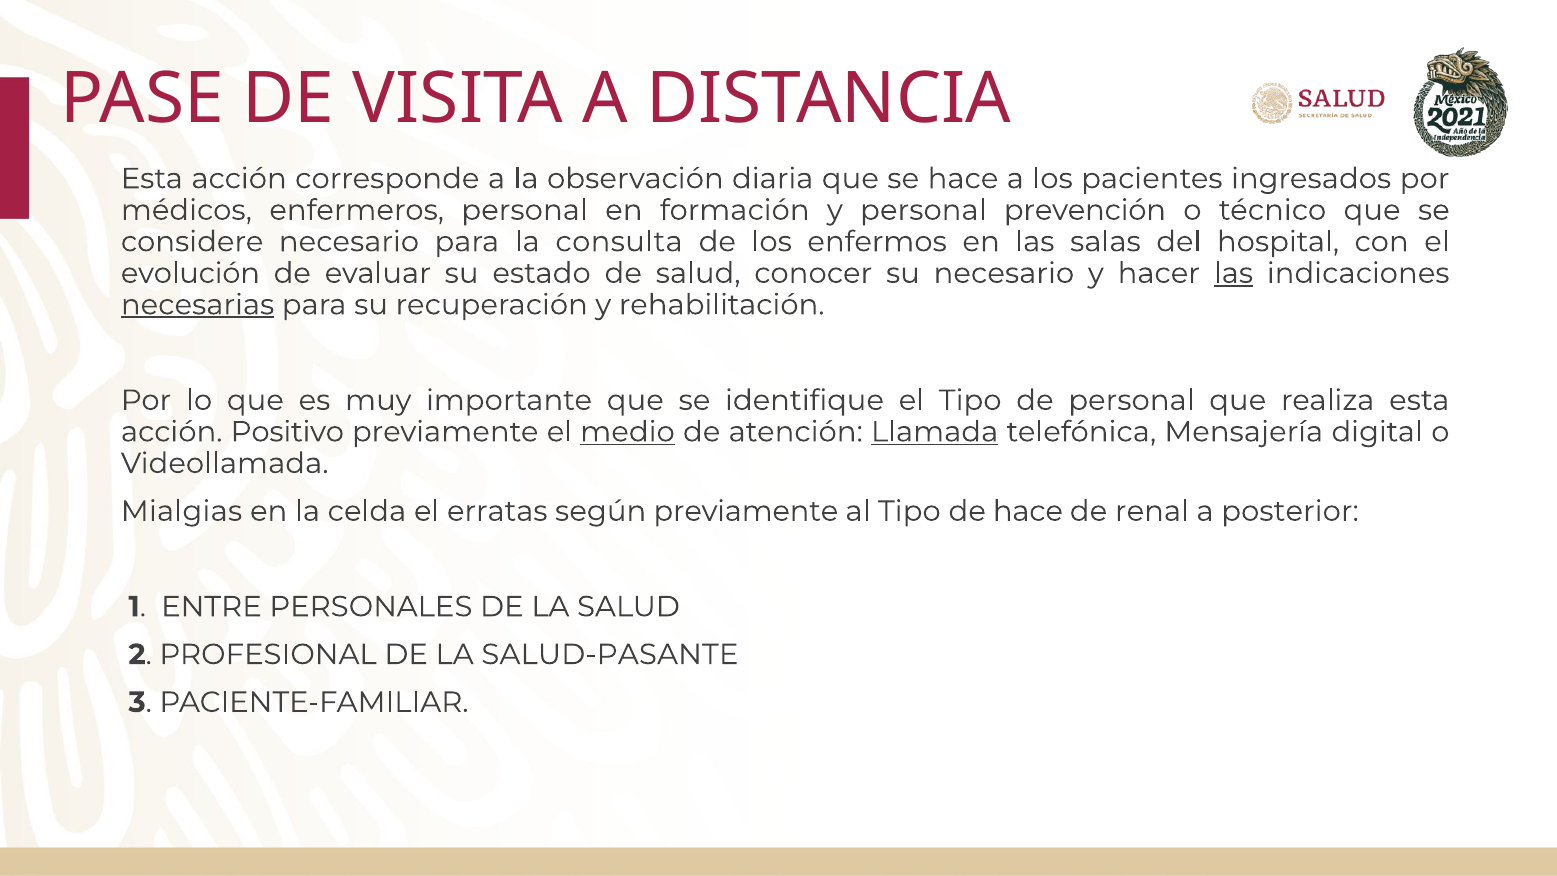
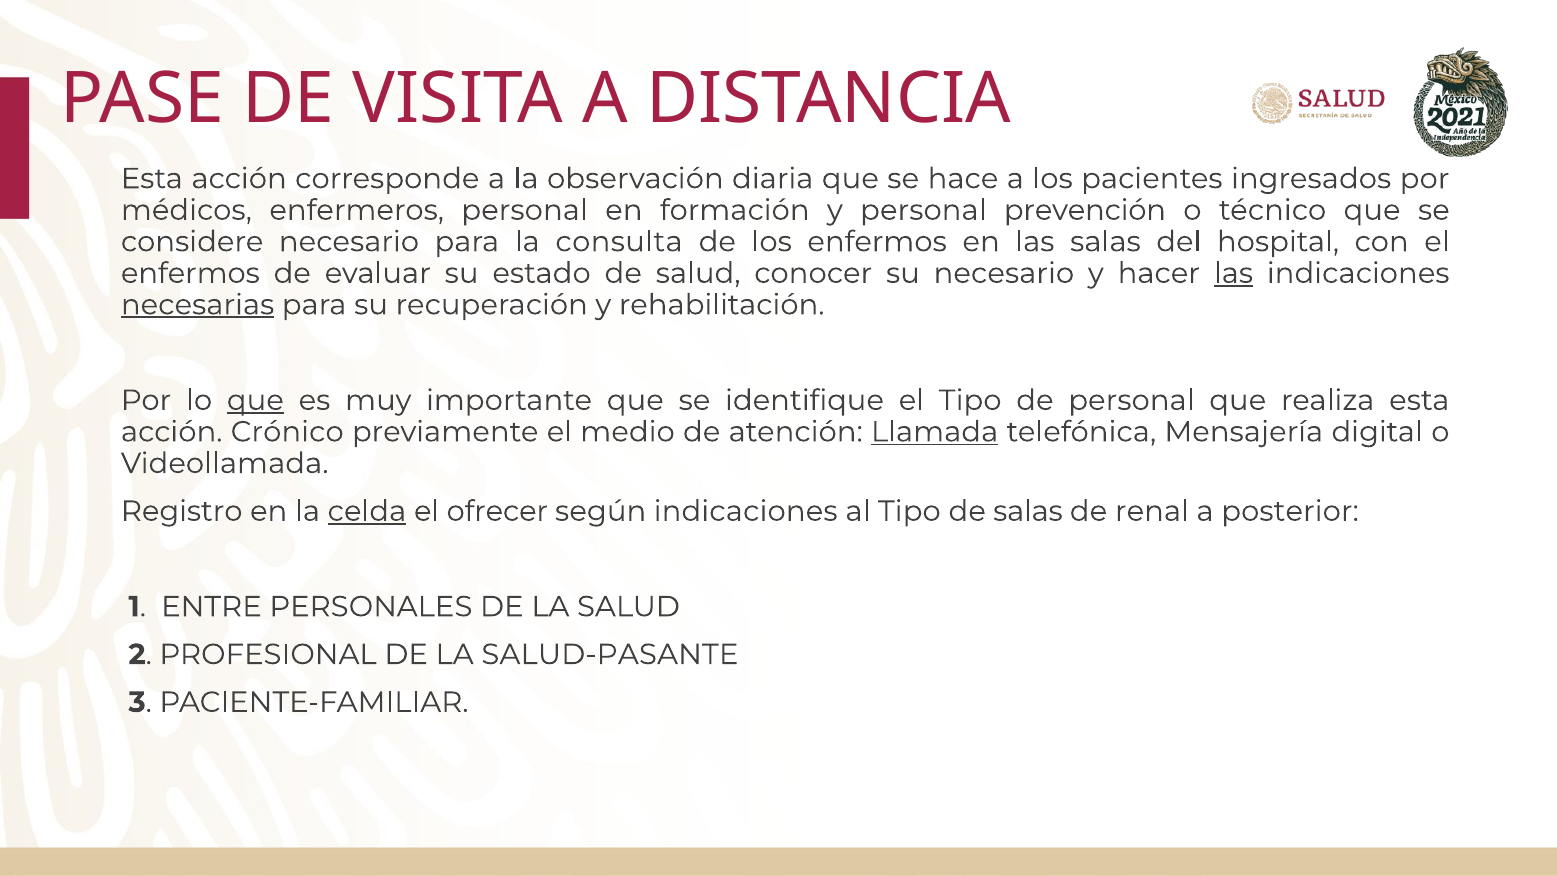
evolución: evolución -> enfermos (190, 273)
que underline: none -> present (255, 400)
Positivo: Positivo -> Crónico (287, 432)
medio underline: present -> none (628, 432)
Mialgias: Mialgias -> Registro (182, 511)
celda underline: none -> present (367, 511)
erratas: erratas -> ofrecer (497, 511)
según previamente: previamente -> indicaciones (746, 511)
de hace: hace -> salas (1028, 511)
